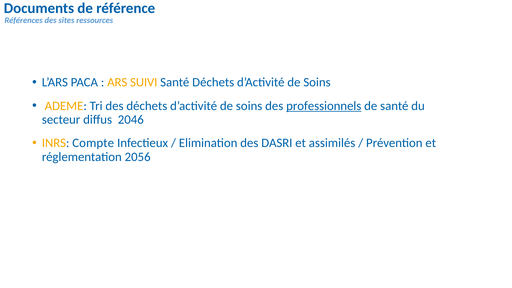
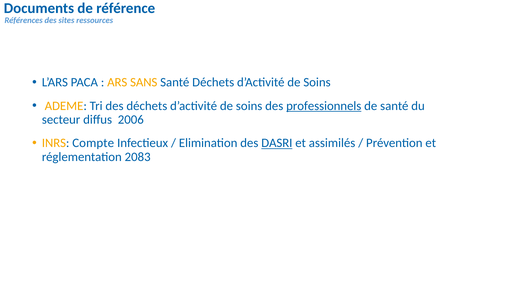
SUIVI: SUIVI -> SANS (144, 82)
2046: 2046 -> 2006 (131, 120)
DASRI underline: none -> present (277, 143)
2056: 2056 -> 2083 (138, 157)
